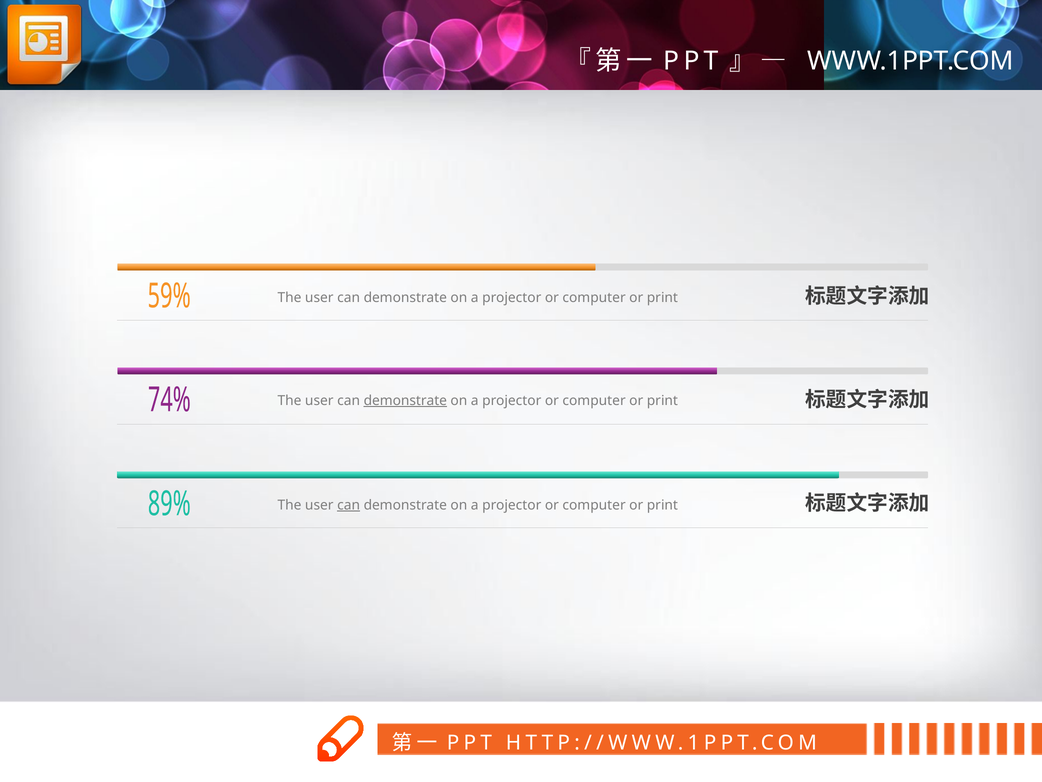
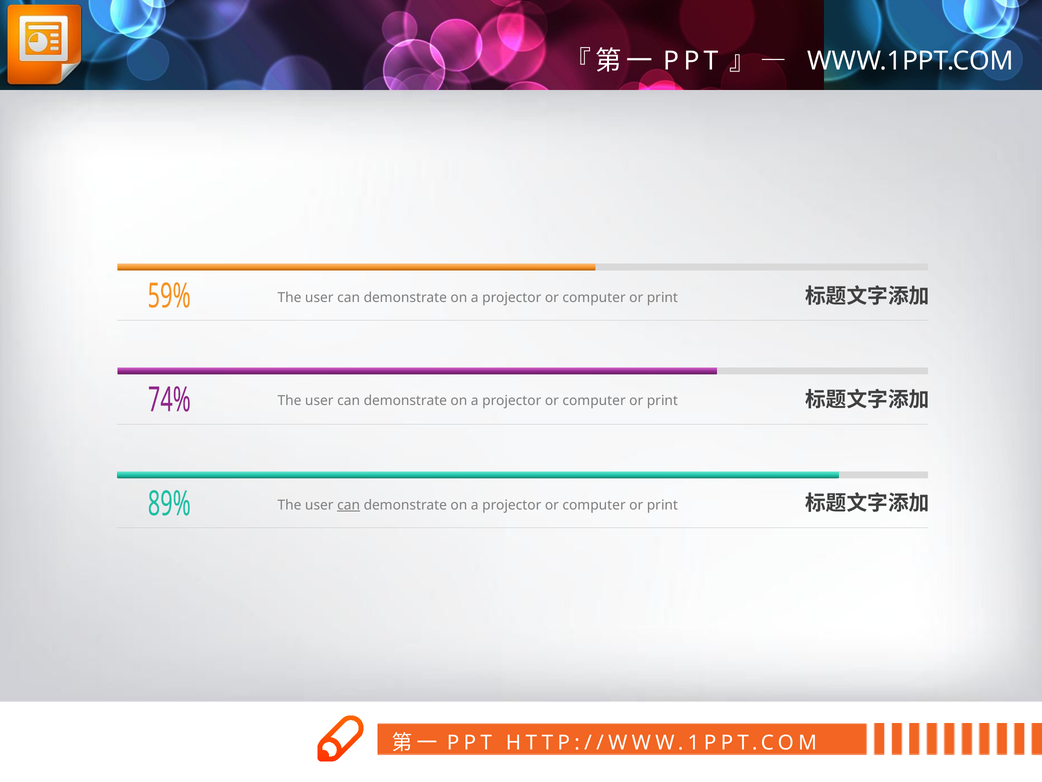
demonstrate underline: present -> none (405, 400)
